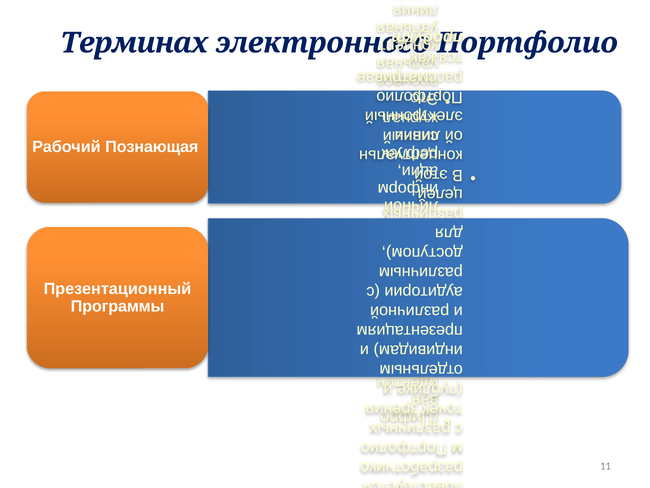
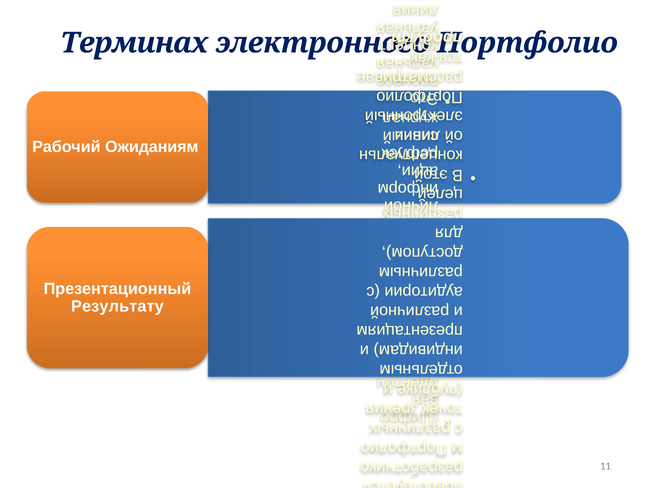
Познающая: Познающая -> Ожиданиям (152, 147)
Программы: Программы -> Результату (117, 306)
